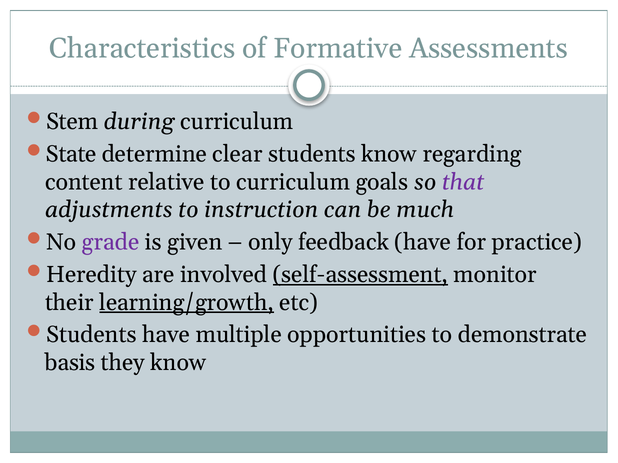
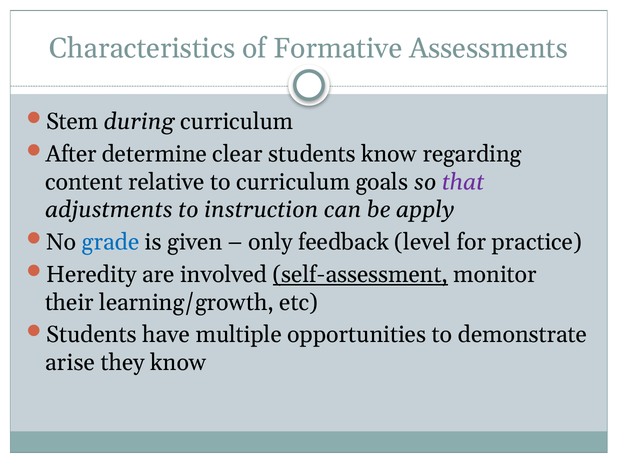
State: State -> After (71, 154)
much: much -> apply (425, 210)
grade colour: purple -> blue (111, 242)
feedback have: have -> level (423, 242)
learning/growth underline: present -> none (187, 303)
basis: basis -> arise (70, 363)
